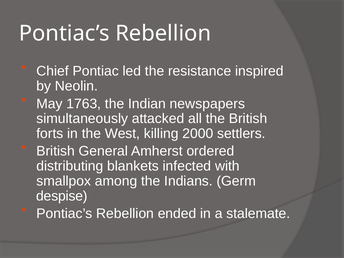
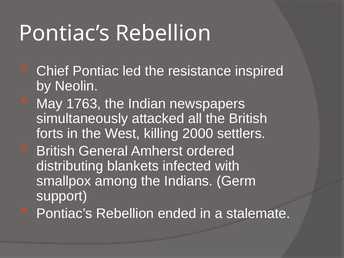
despise: despise -> support (62, 196)
